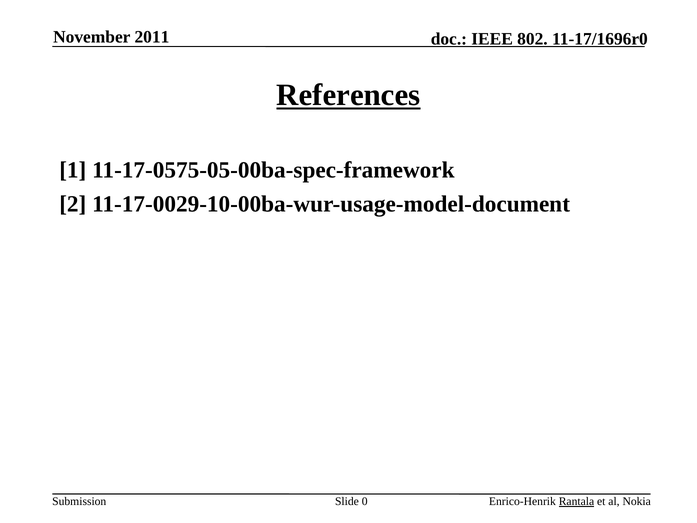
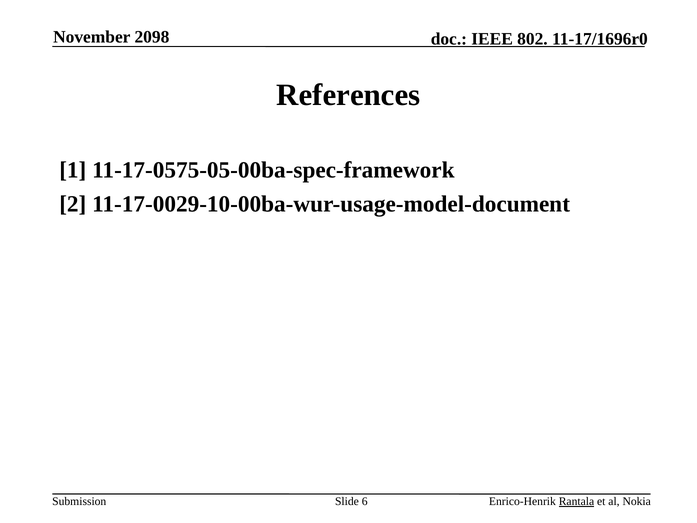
2011: 2011 -> 2098 (152, 37)
References underline: present -> none (348, 95)
0: 0 -> 6 (365, 501)
